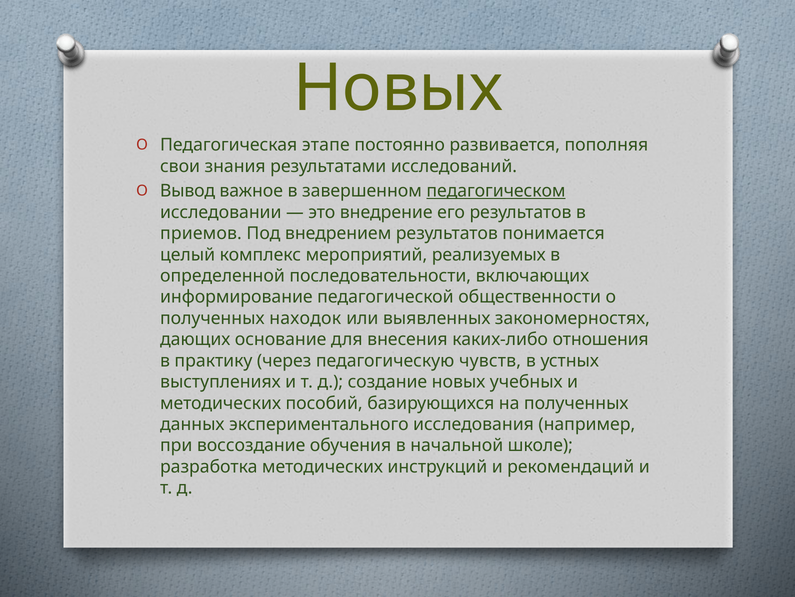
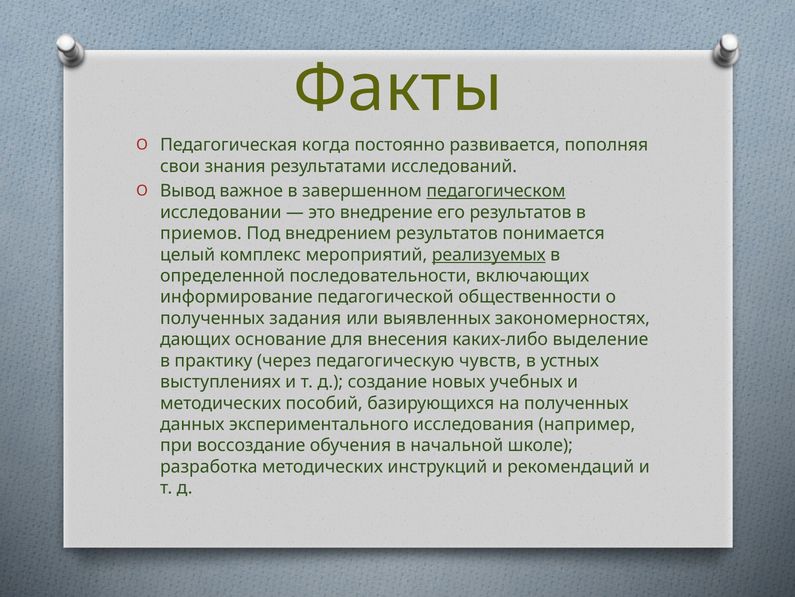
Новых: Новых -> Факты (398, 88)
этапе: этапе -> когда (326, 145)
реализуемых underline: none -> present (489, 254)
находок: находок -> задания (305, 318)
отношения: отношения -> выделение (600, 339)
